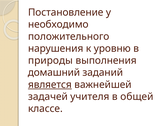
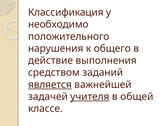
Постановление: Постановление -> Классификация (66, 12)
уровню: уровню -> общего (112, 48)
природы: природы -> действие (51, 61)
домашний: домашний -> средством (54, 73)
учителя underline: none -> present (90, 97)
